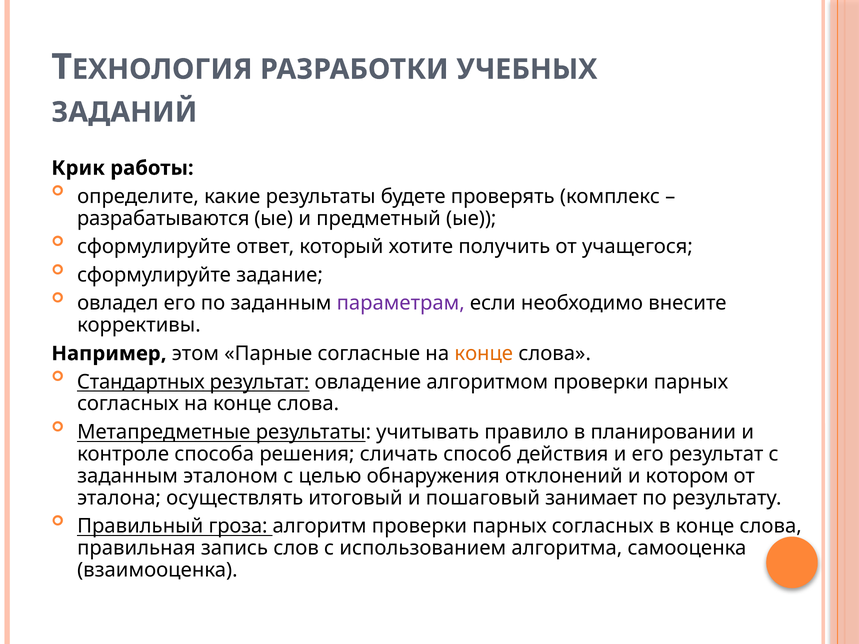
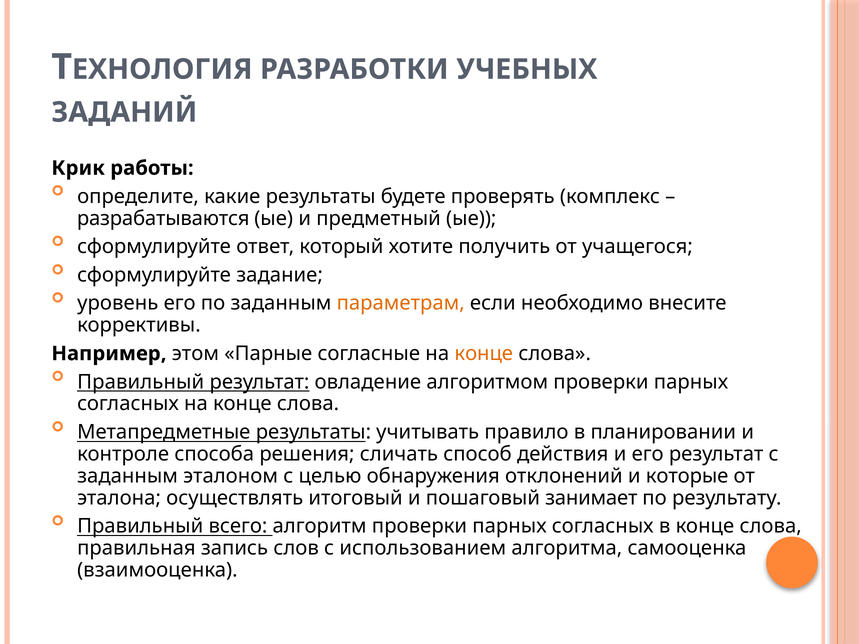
овладел: овладел -> уровень (118, 303)
параметрам colour: purple -> orange (401, 303)
Стандартных: Стандартных -> Правильный (141, 382)
котором: котором -> которые (687, 476)
гроза: гроза -> всего (238, 526)
